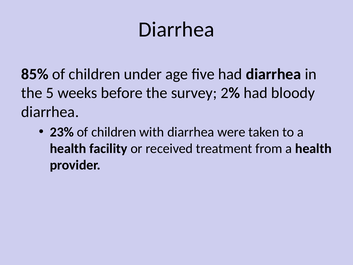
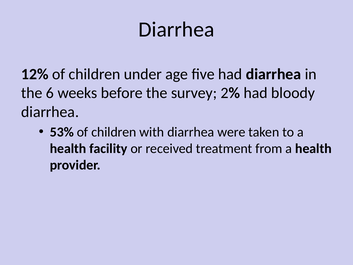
85%: 85% -> 12% (35, 74)
5: 5 -> 6 (50, 93)
23%: 23% -> 53% (62, 132)
